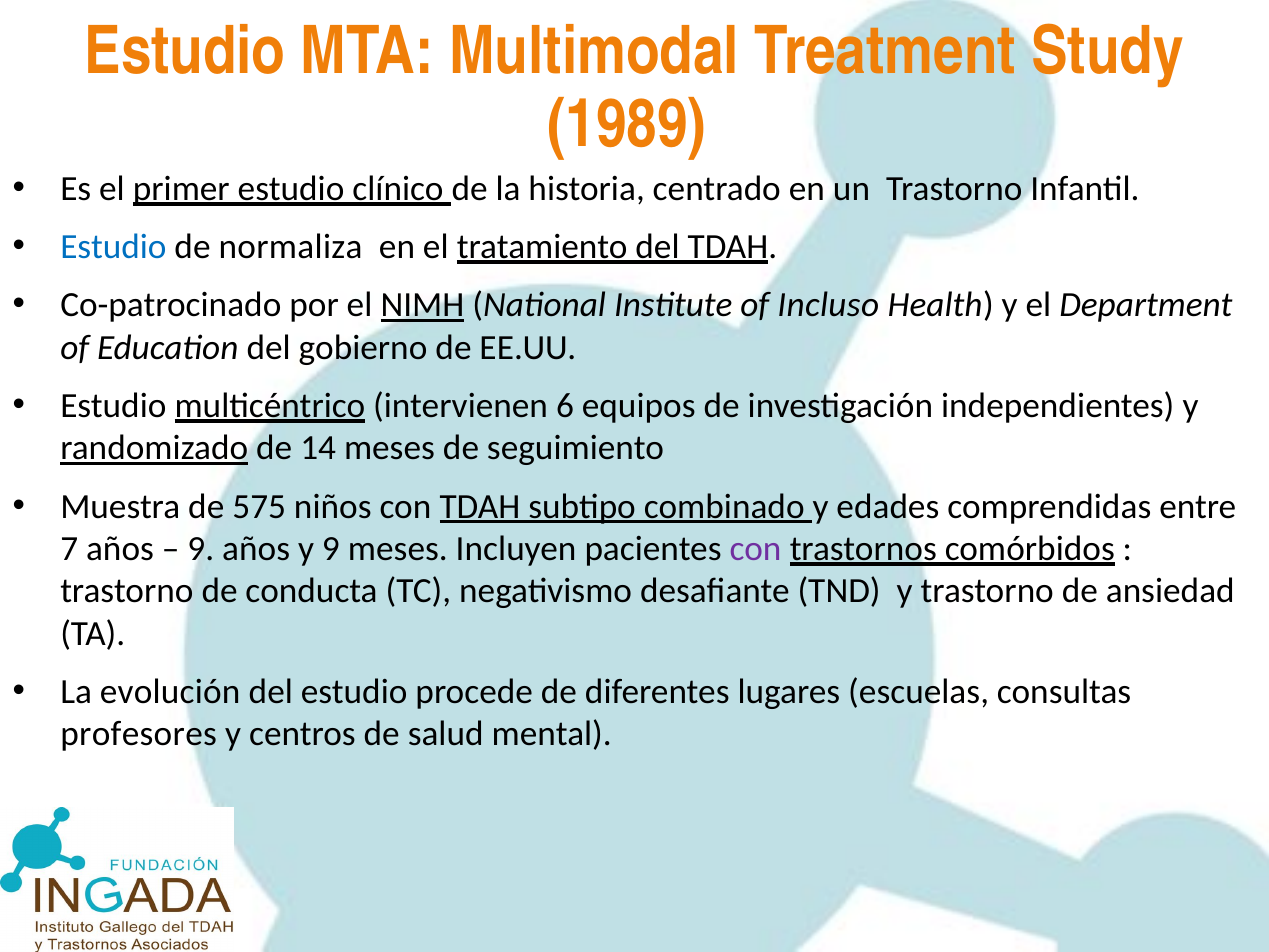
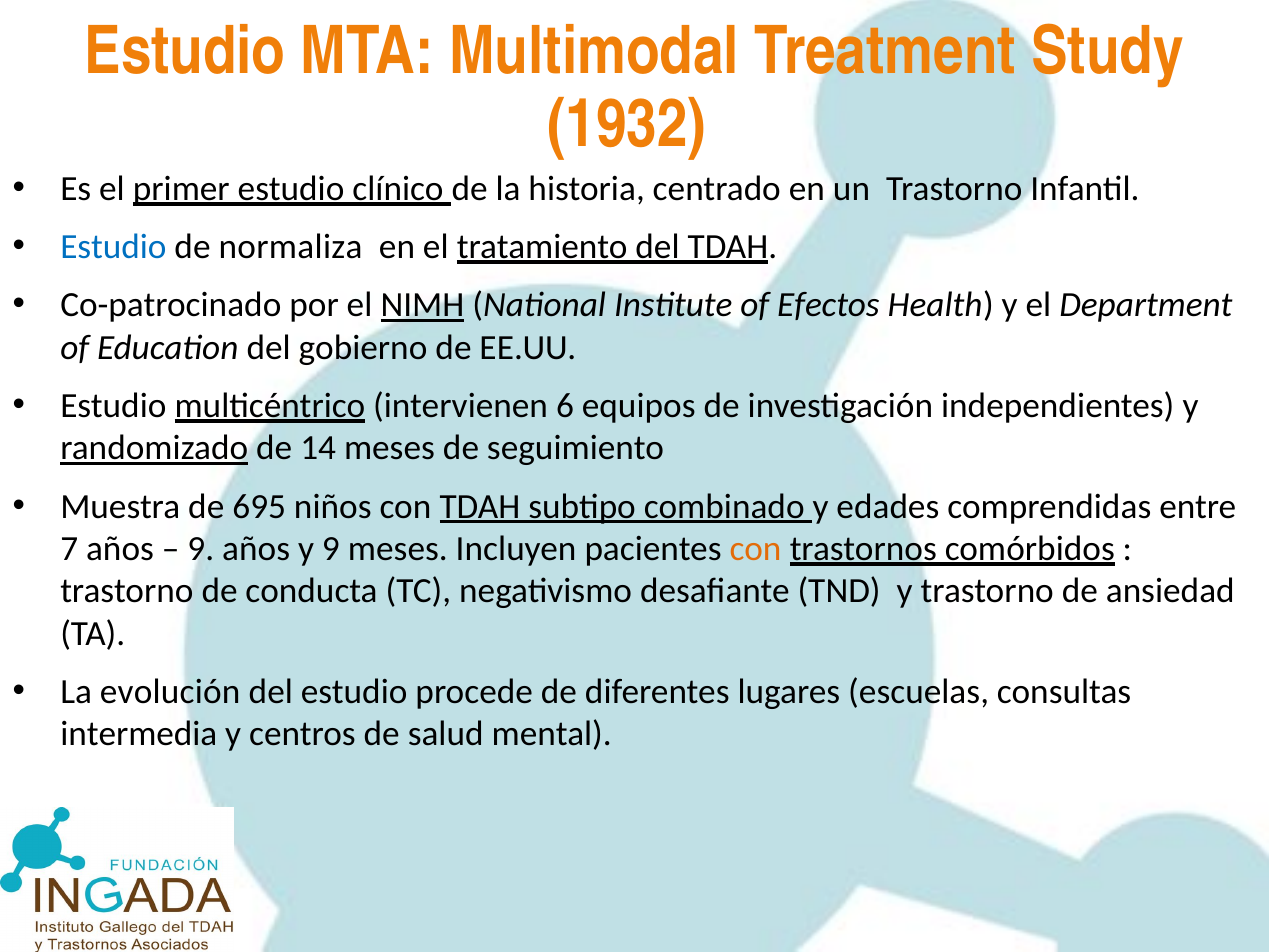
1989: 1989 -> 1932 (627, 124)
Incluso: Incluso -> Efectos (828, 305)
575: 575 -> 695 (259, 506)
con colour: purple -> orange (755, 549)
profesores: profesores -> intermedia (139, 734)
